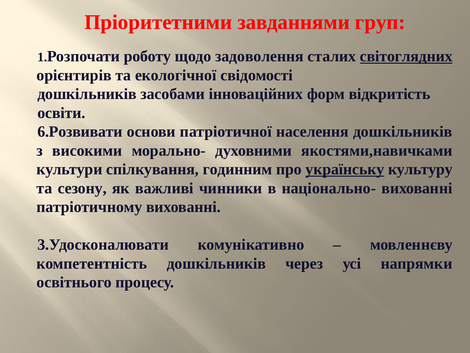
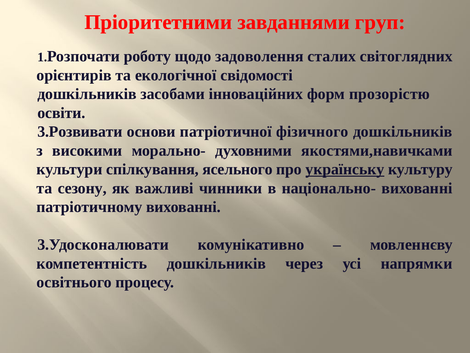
світоглядних underline: present -> none (406, 56)
відкритість: відкритість -> прозорістю (389, 94)
6.Розвивати: 6.Розвивати -> 3.Розвивати (80, 132)
населення: населення -> фізичного (312, 132)
годинним: годинним -> ясельного (238, 169)
